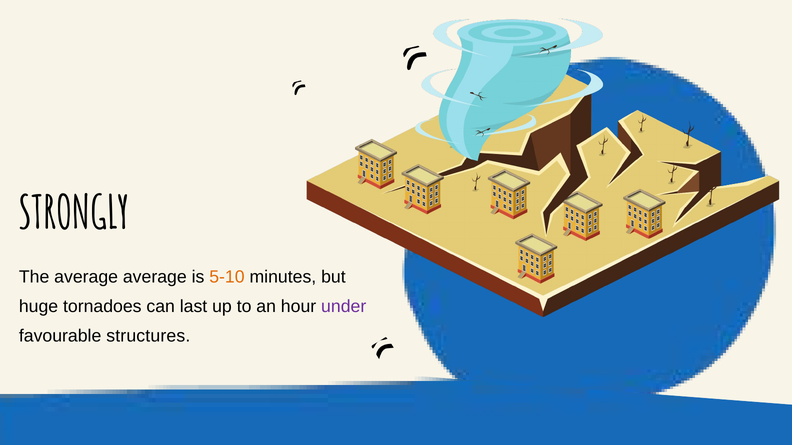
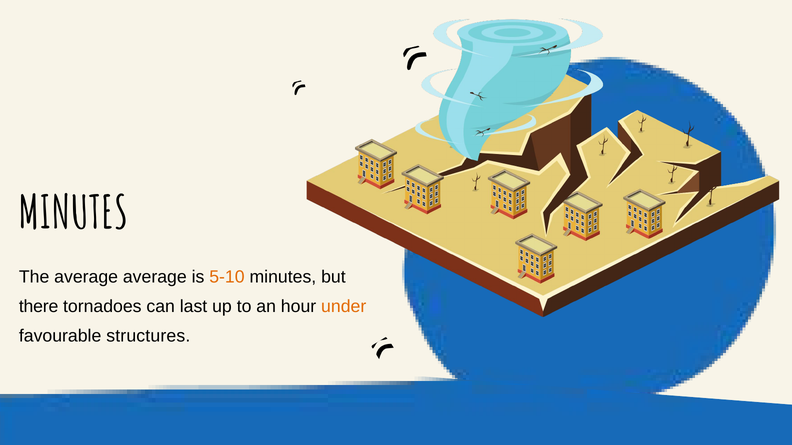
STRONGLY: STRONGLY -> MINUTES (74, 214)
huge: huge -> there (39, 307)
under colour: purple -> orange (344, 307)
